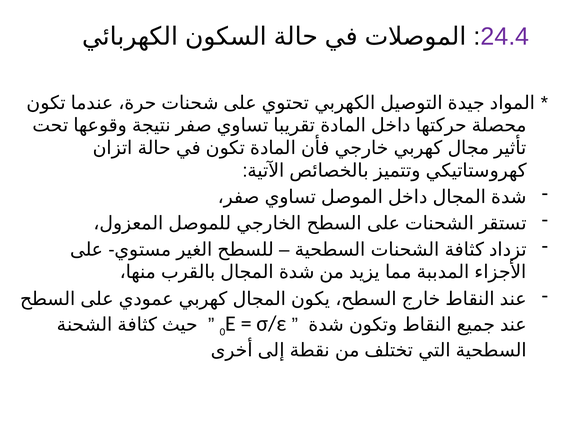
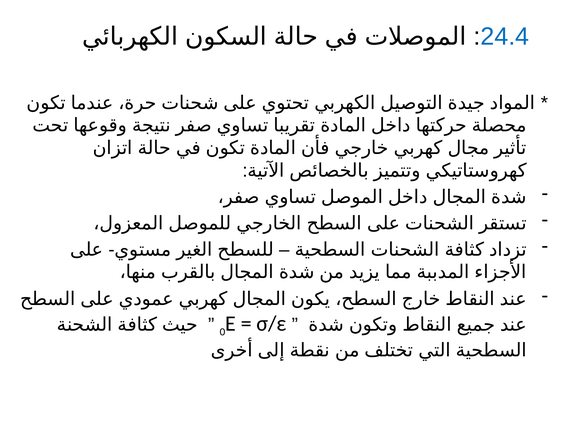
24.4 colour: purple -> blue (505, 36)
